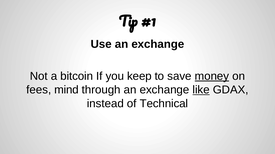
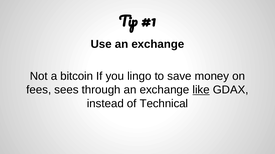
keep: keep -> lingo (139, 76)
money underline: present -> none (212, 76)
mind: mind -> sees (66, 90)
